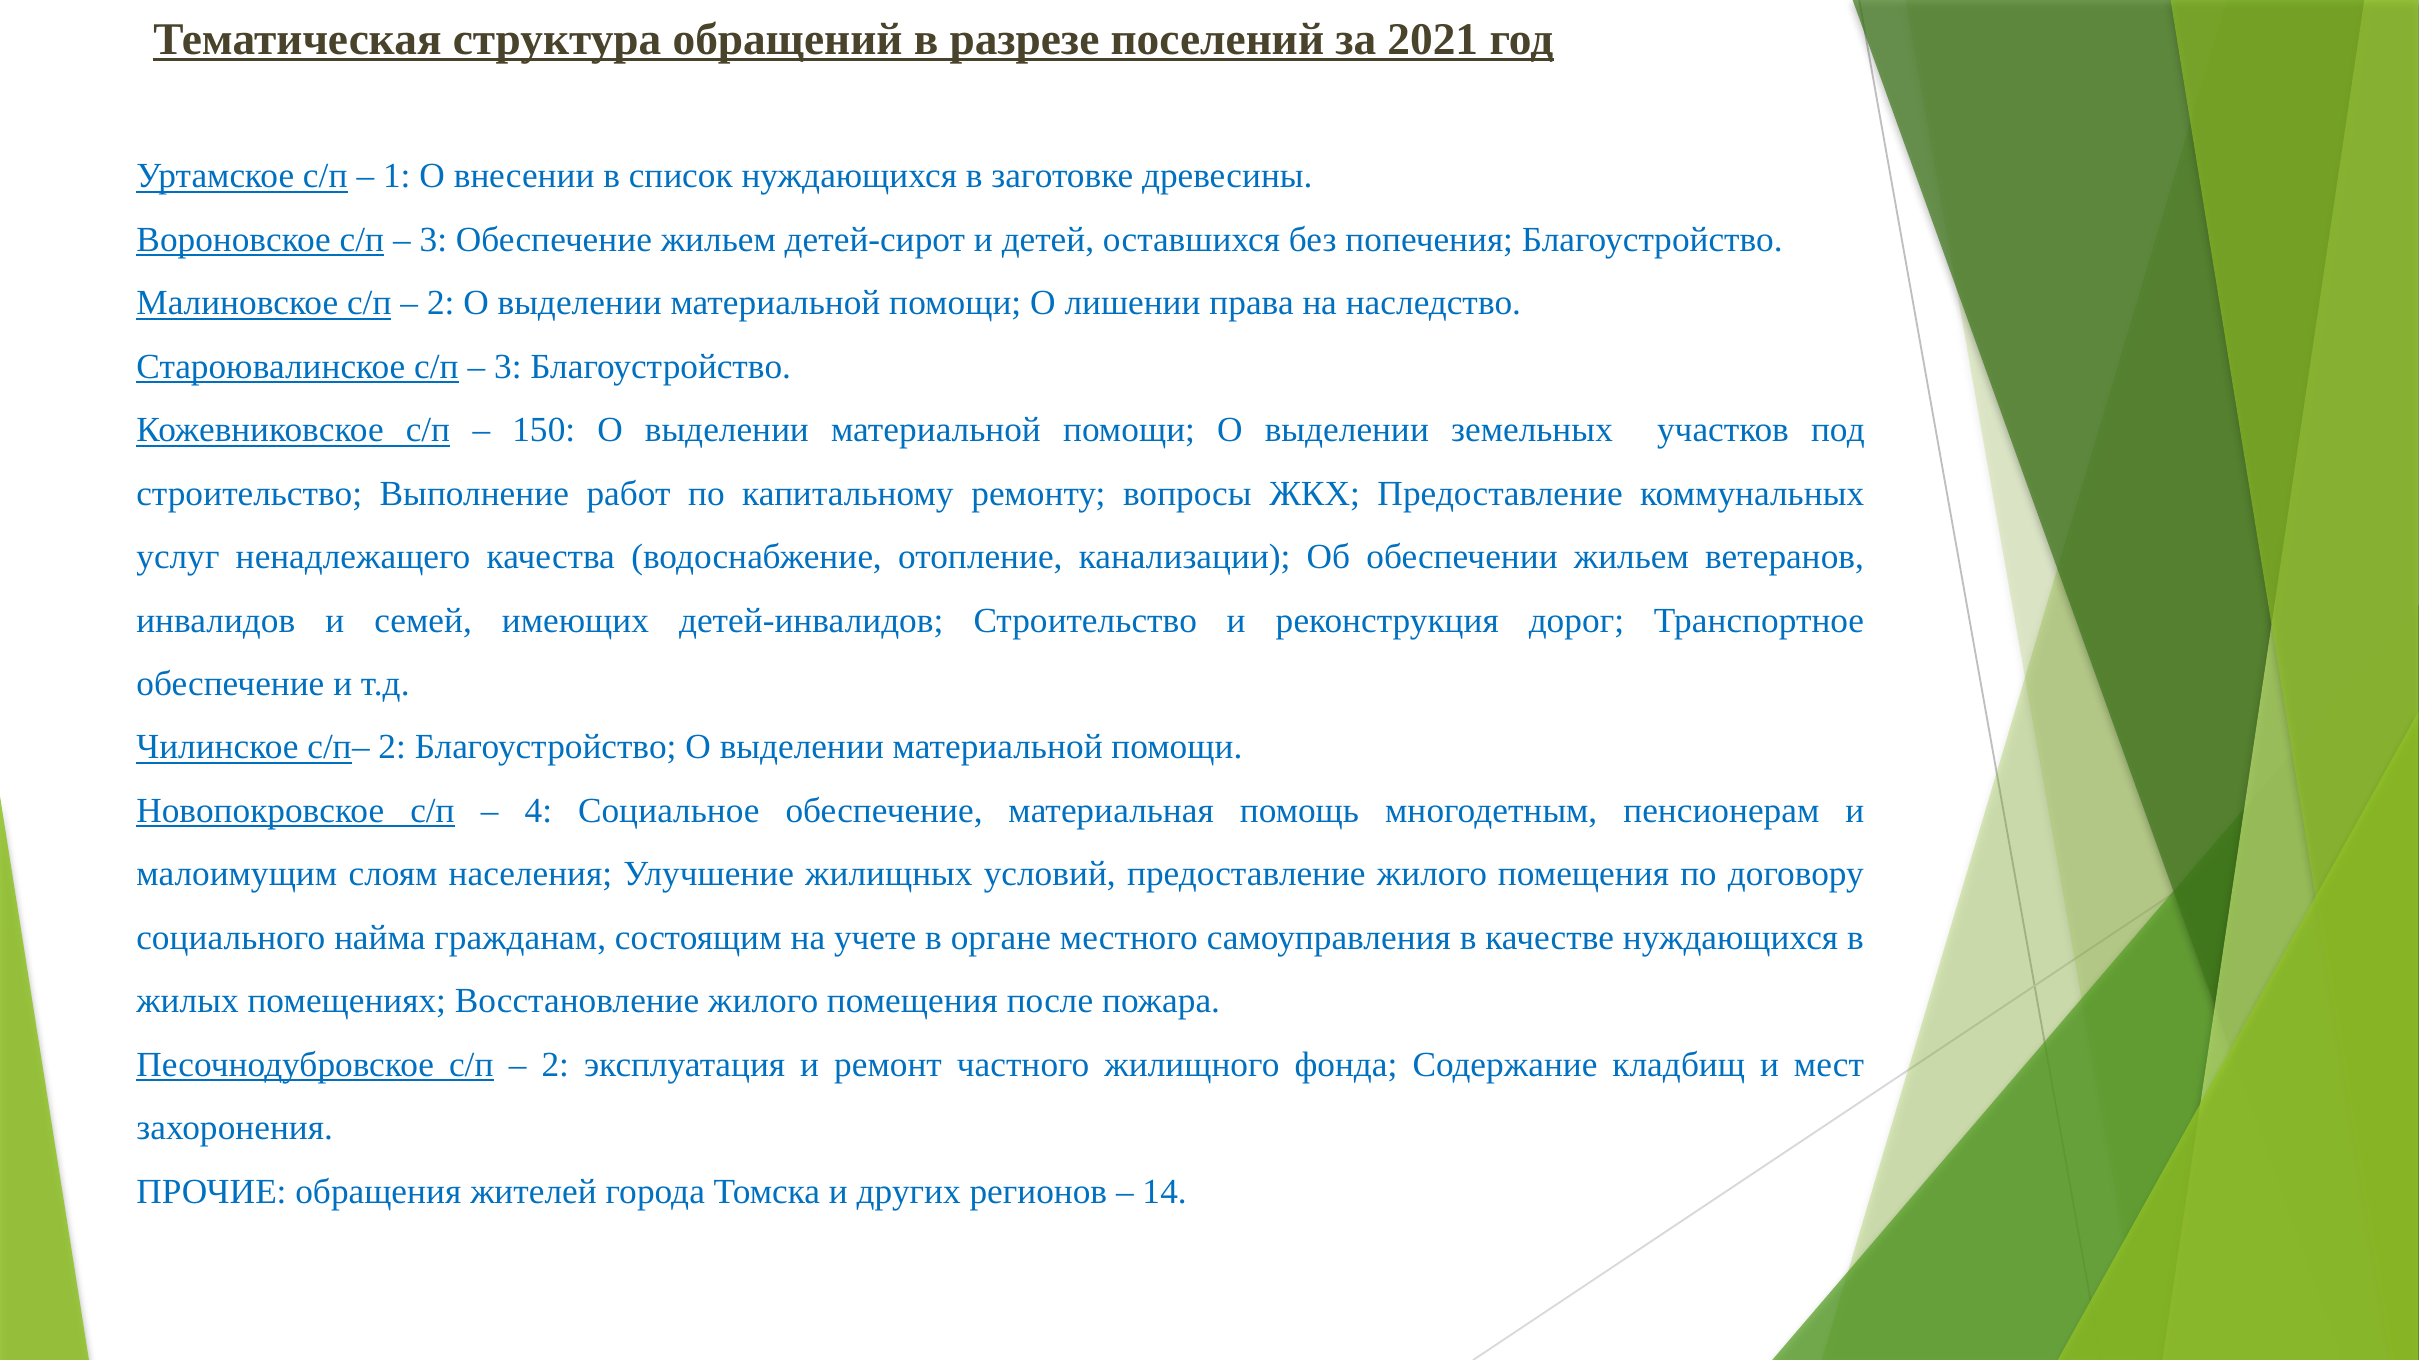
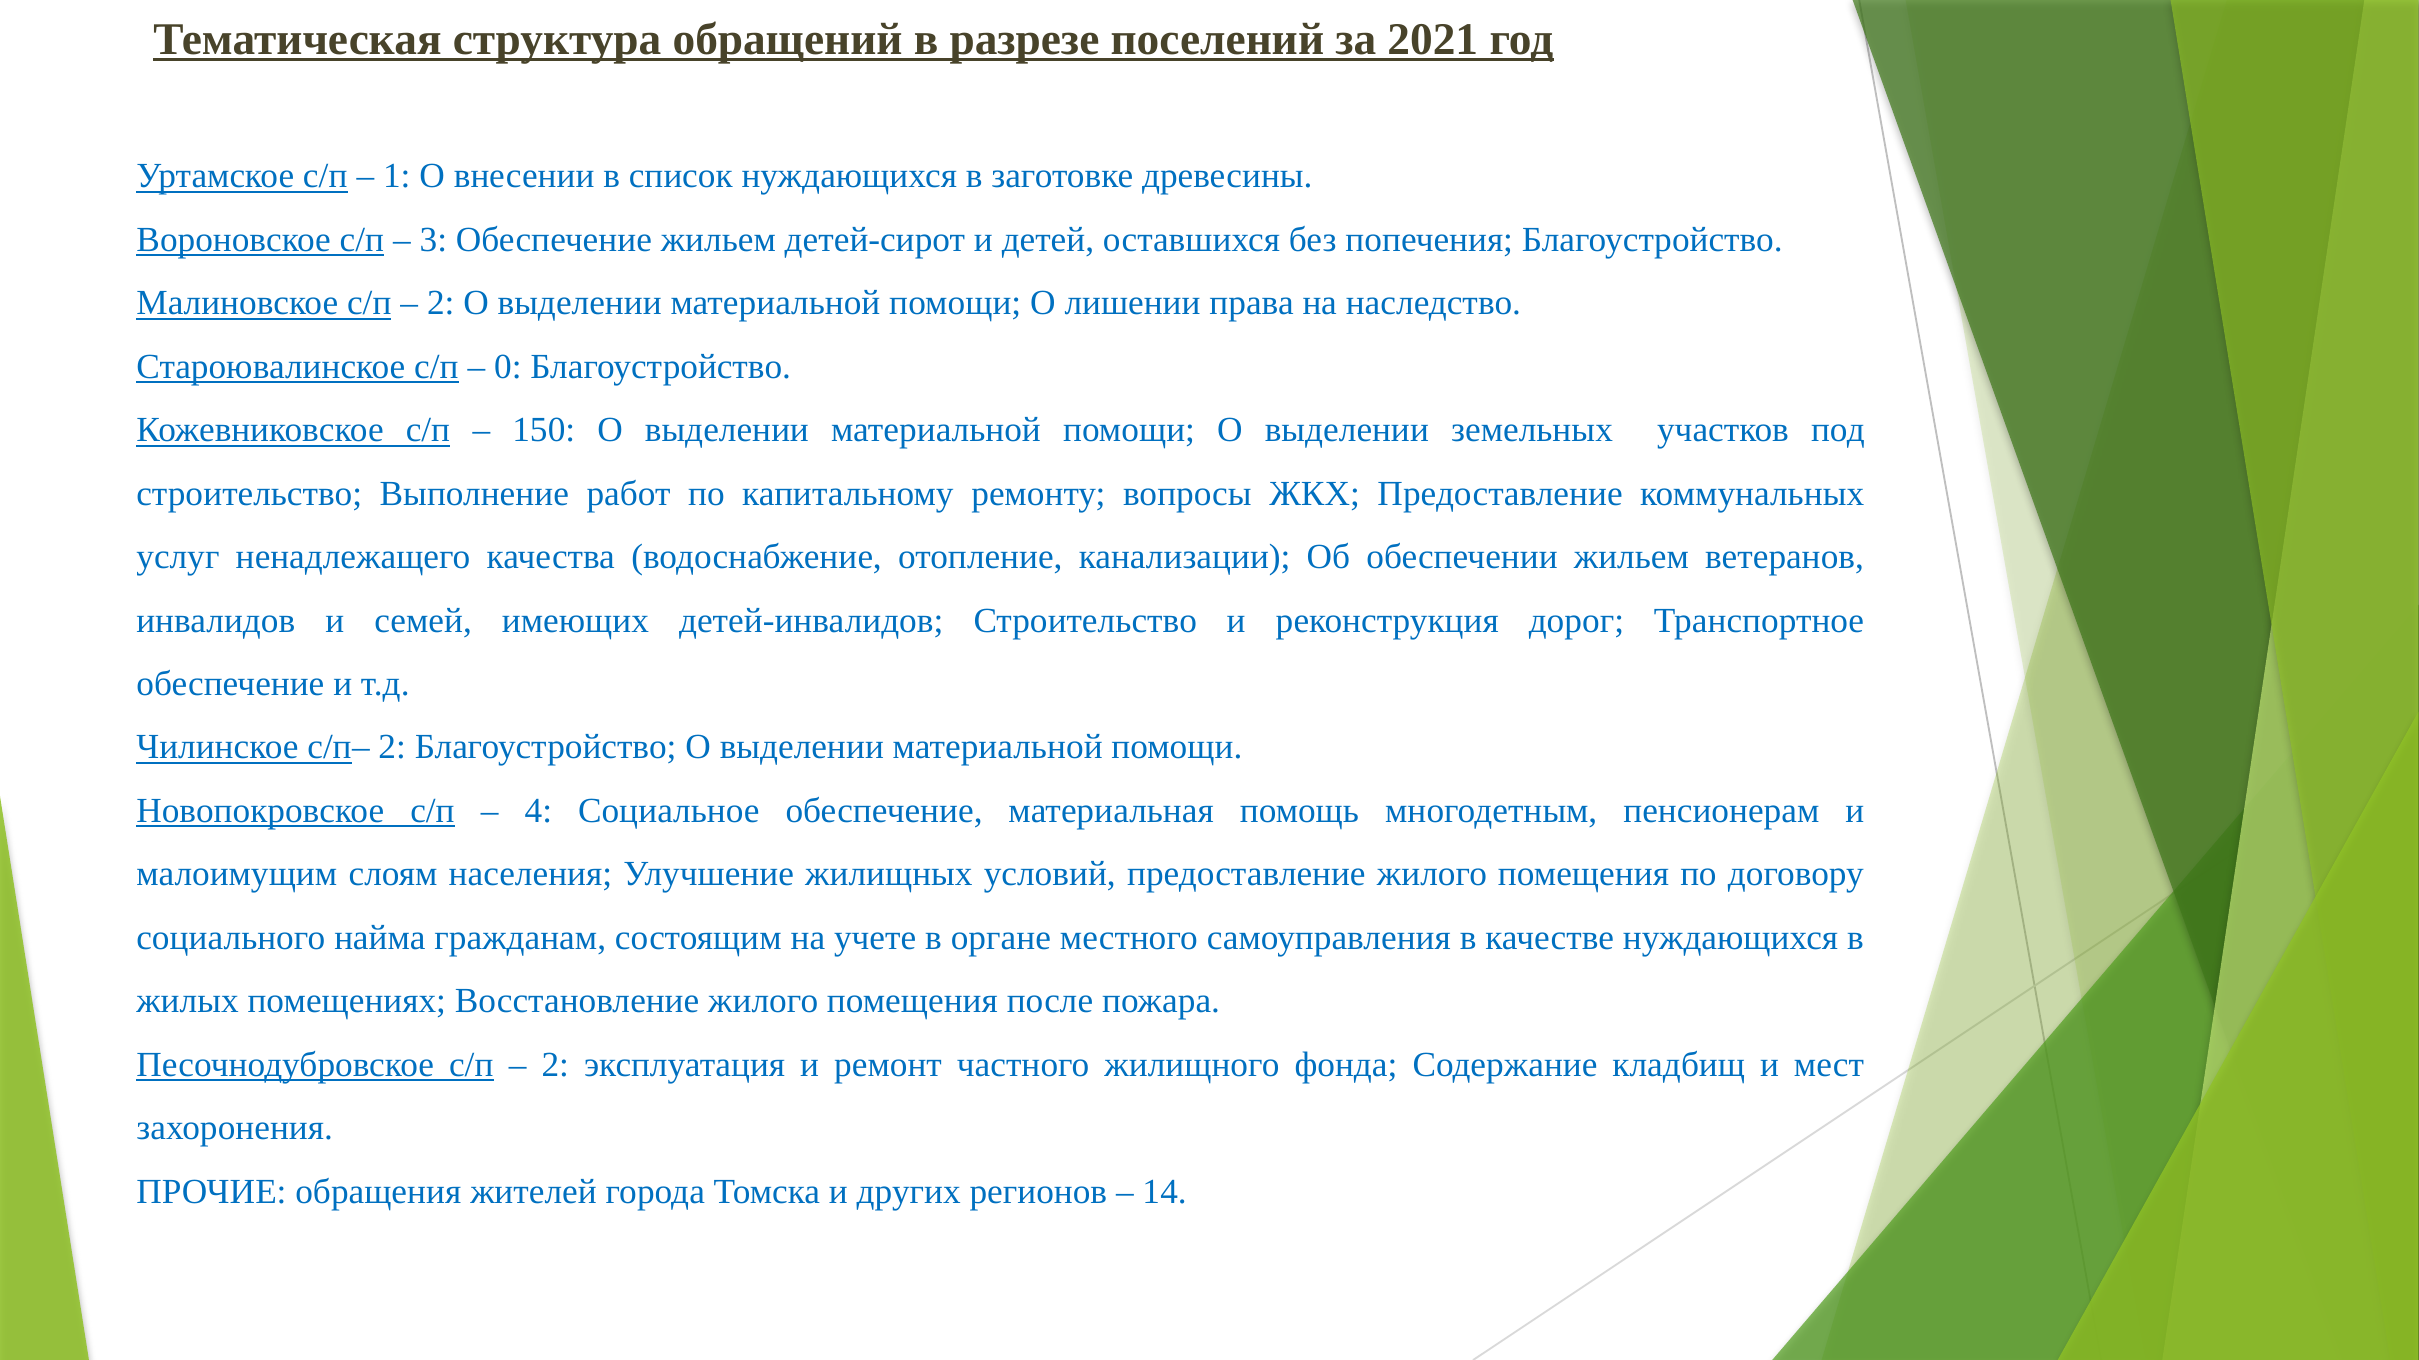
3: 3 -> 0 (508, 367)
